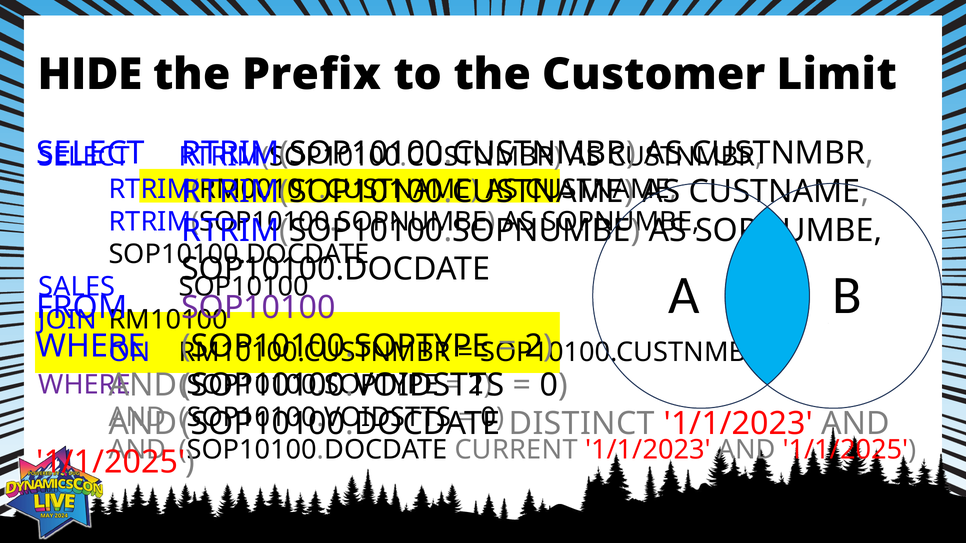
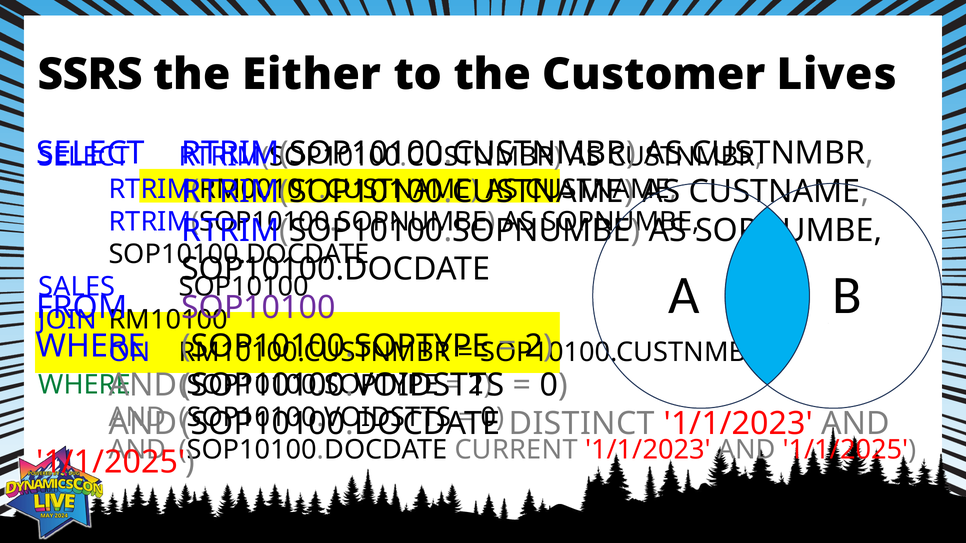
HIDE: HIDE -> SSRS (90, 75)
Prefix: Prefix -> Either (312, 75)
Limit: Limit -> Lives (837, 75)
WHERE colour: purple -> green (85, 385)
